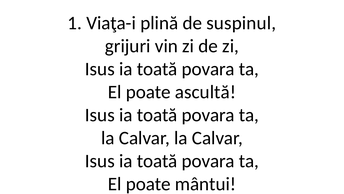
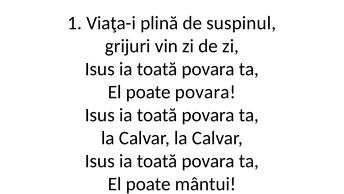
poate ascultă: ascultă -> povara (205, 92)
